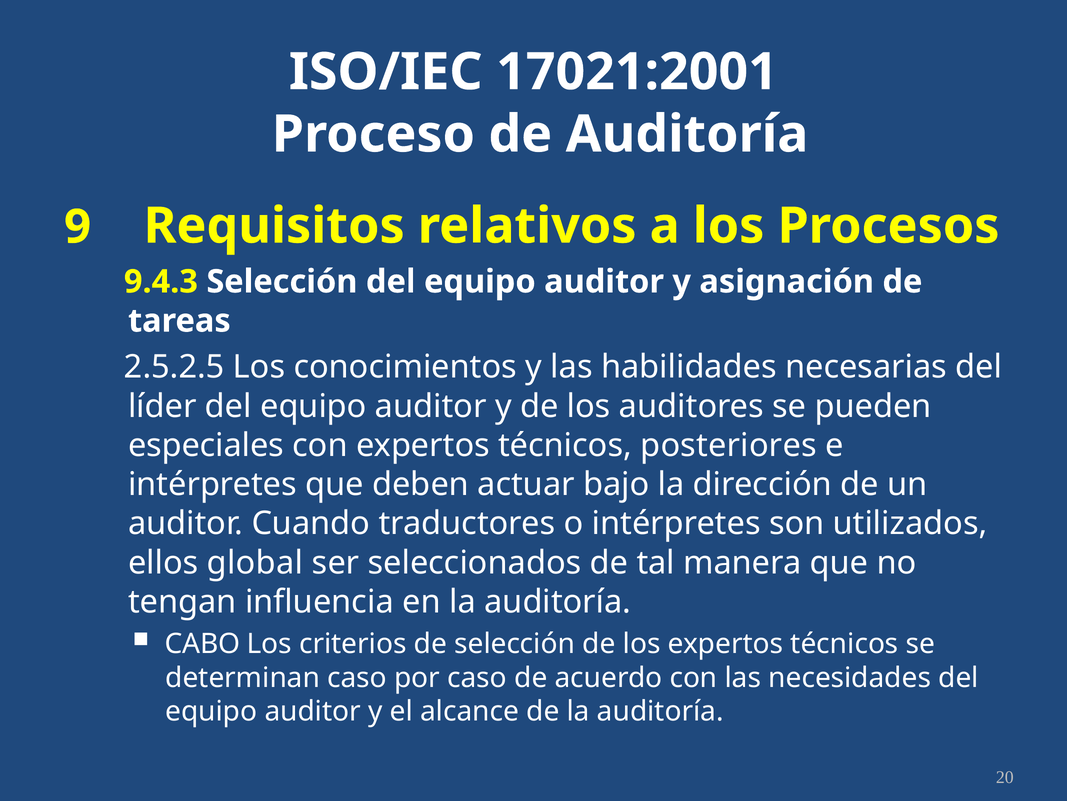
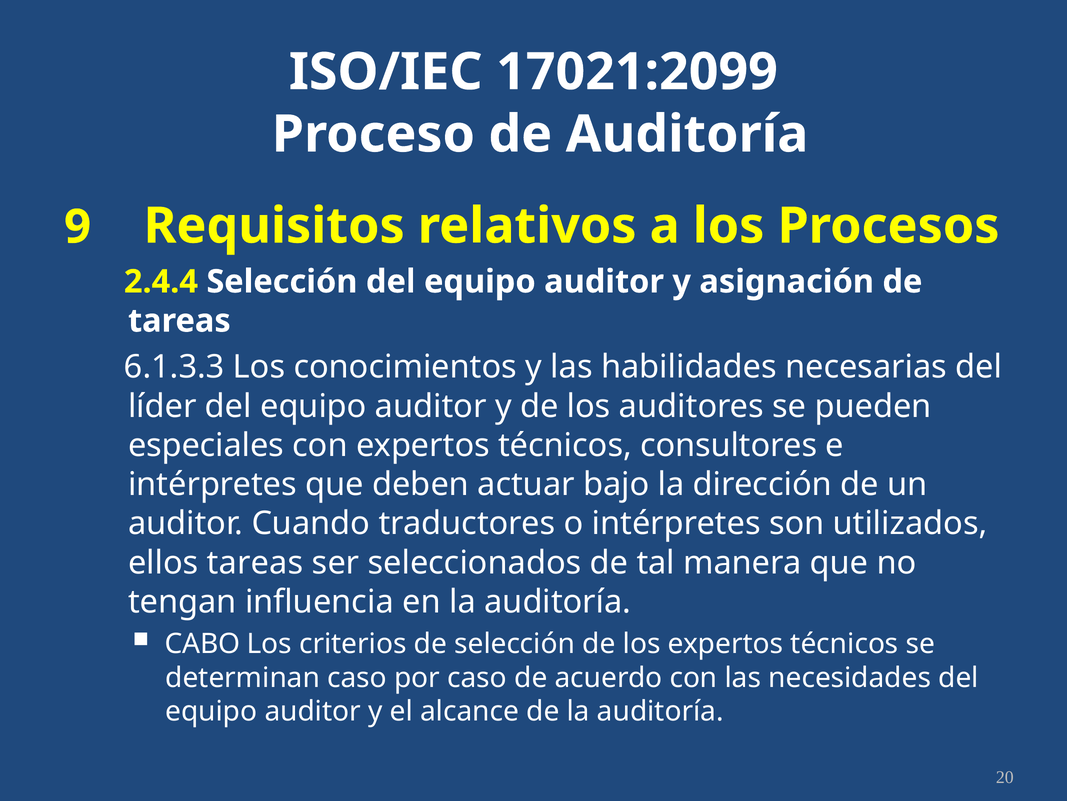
17021:2001: 17021:2001 -> 17021:2099 (637, 72)
9.4.3: 9.4.3 -> 2.4.4 (161, 281)
2.5.2.5: 2.5.2.5 -> 6.1.3.3 (174, 367)
posteriores: posteriores -> consultores (729, 445)
ellos global: global -> tareas (255, 562)
